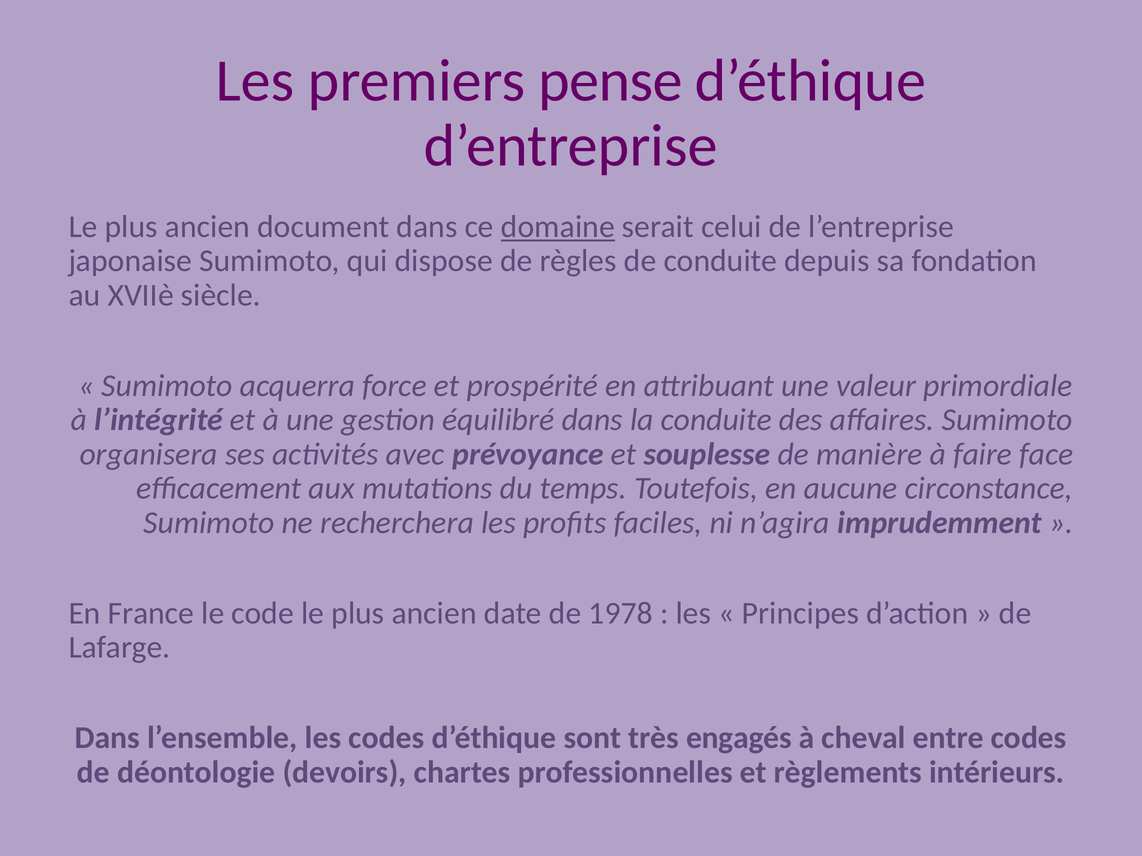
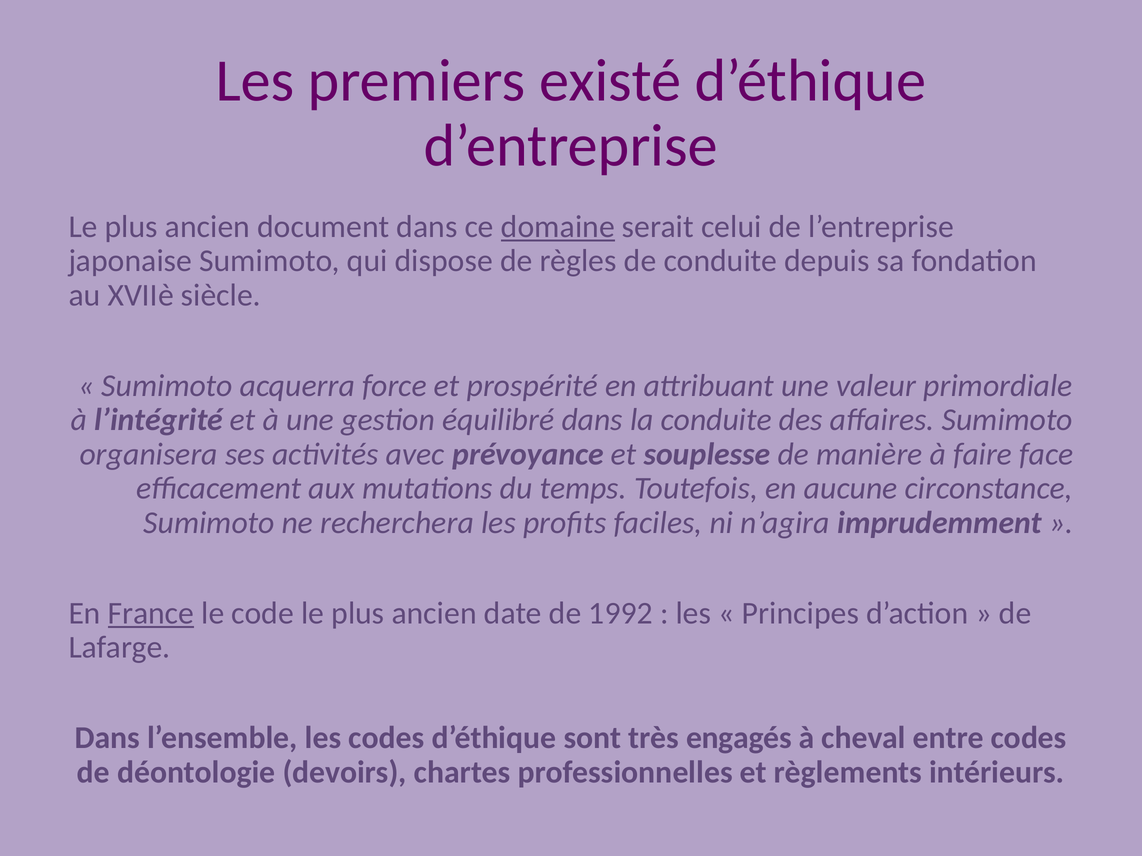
pense: pense -> existé (610, 81)
France underline: none -> present (151, 614)
1978: 1978 -> 1992 (621, 614)
